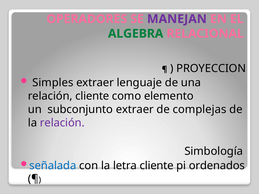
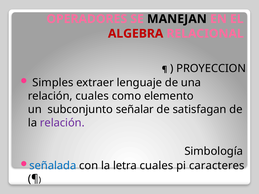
MANEJAN colour: purple -> black (177, 19)
ALGEBRA colour: green -> red (136, 34)
relación cliente: cliente -> cuales (92, 96)
subconjunto extraer: extraer -> señalar (135, 110)
complejas: complejas -> satisfagan (200, 110)
letra cliente: cliente -> cuales (156, 166)
ordenados: ordenados -> caracteres (217, 166)
